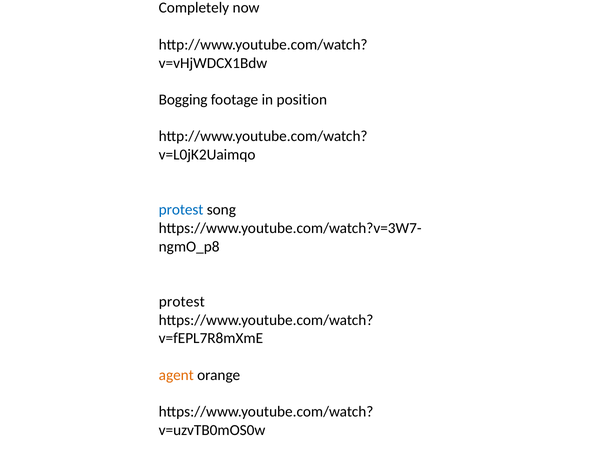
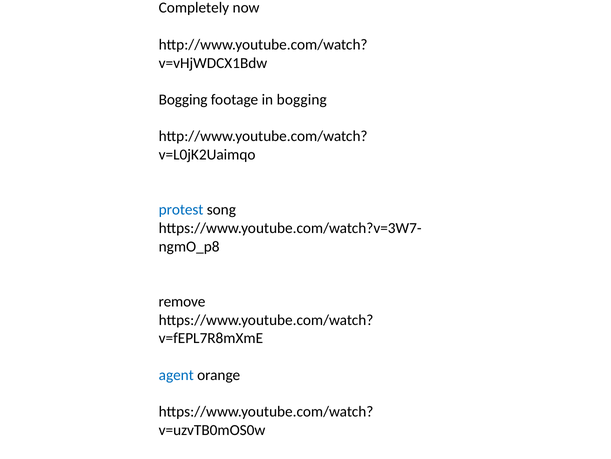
in position: position -> bogging (302, 100)
protest: protest -> remove (182, 301)
agent colour: orange -> blue (176, 375)
